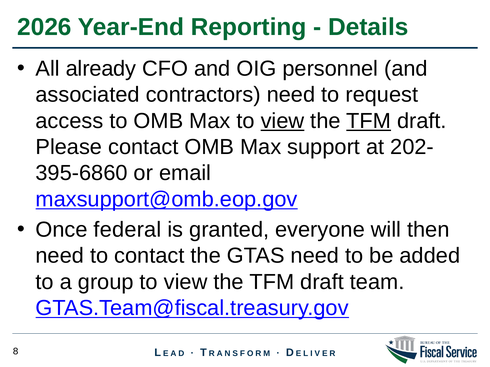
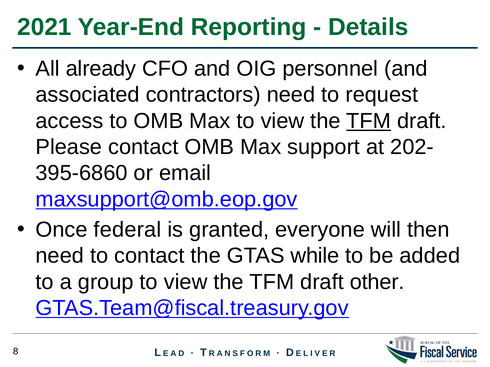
2026: 2026 -> 2021 (44, 27)
view underline: present -> none (282, 121)
GTAS need: need -> while (315, 256)
team: team -> other (377, 282)
